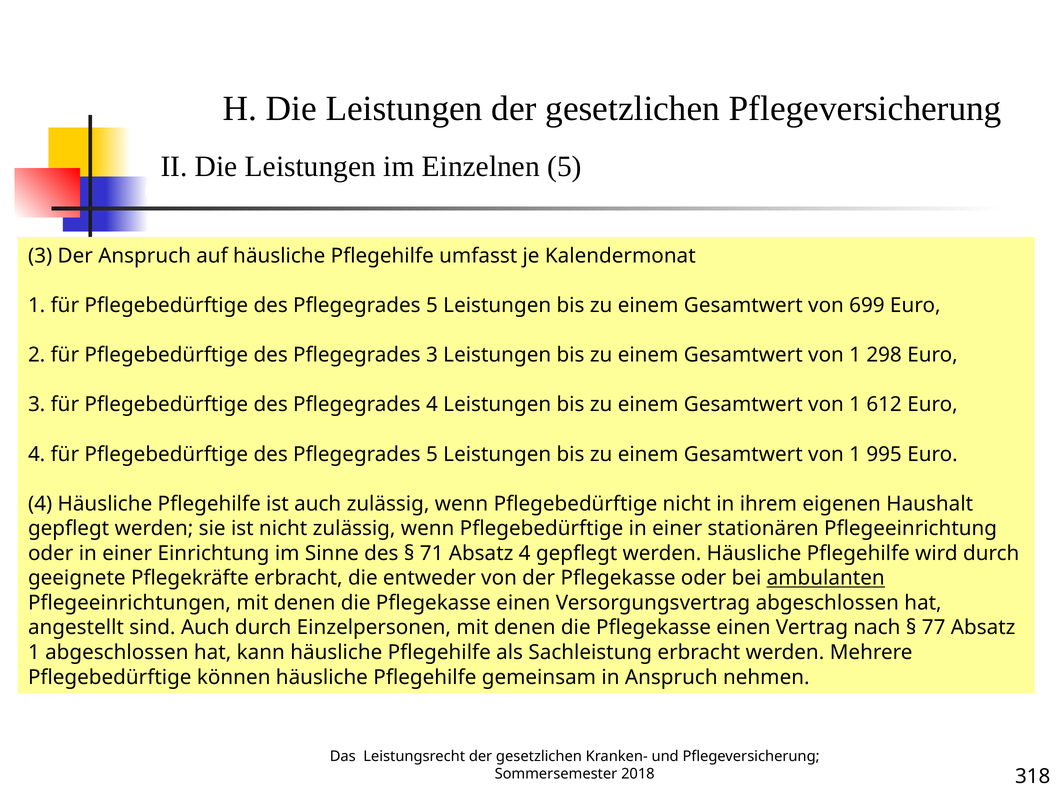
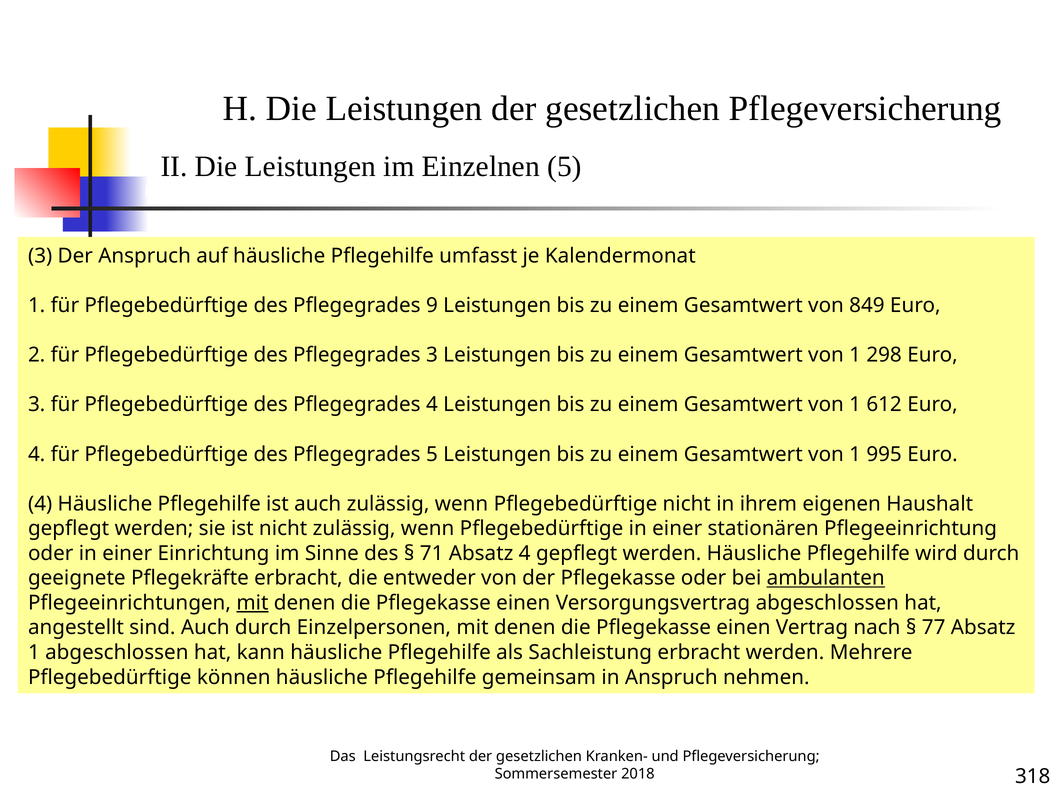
5: 5 -> 9 (432, 305)
699: 699 -> 849 (867, 305)
mit underline: none -> present (252, 603)
